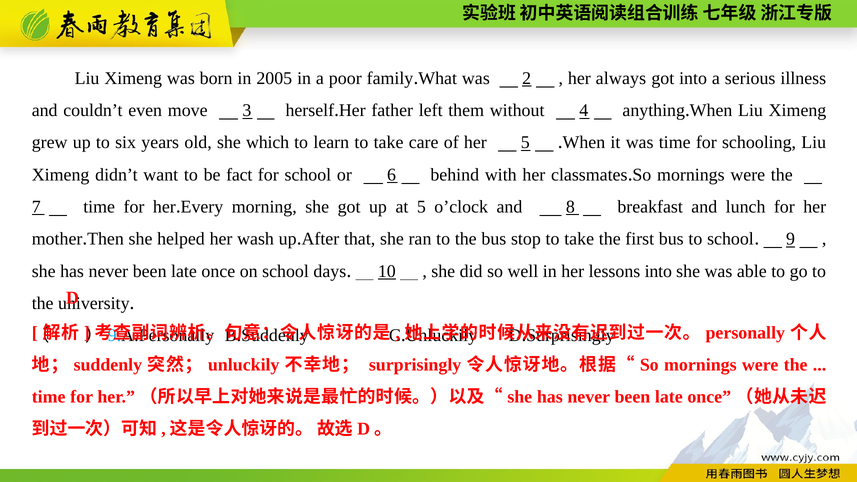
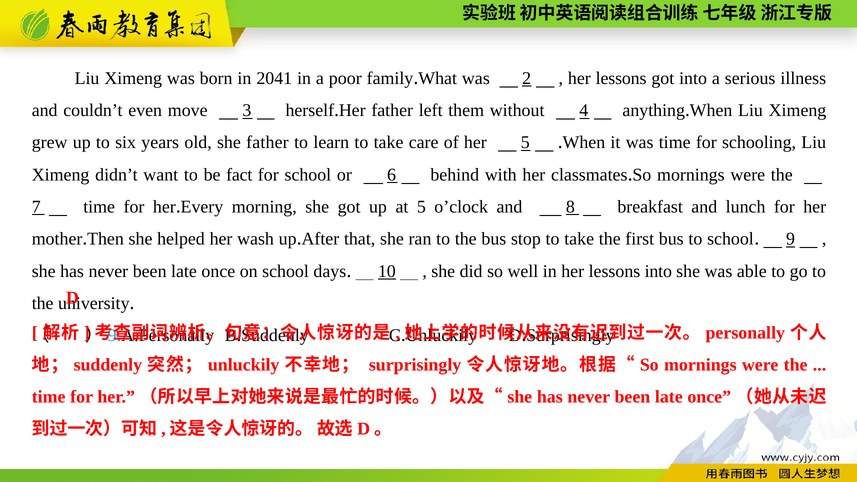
2005: 2005 -> 2041 (274, 78)
always: always -> lessons (621, 78)
she which: which -> father (267, 143)
